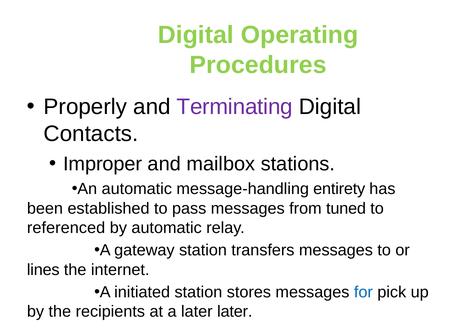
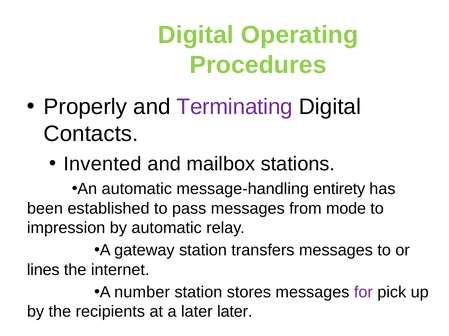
Improper: Improper -> Invented (103, 164)
tuned: tuned -> mode (346, 209)
referenced: referenced -> impression (66, 228)
initiated: initiated -> number (142, 293)
for colour: blue -> purple (363, 293)
